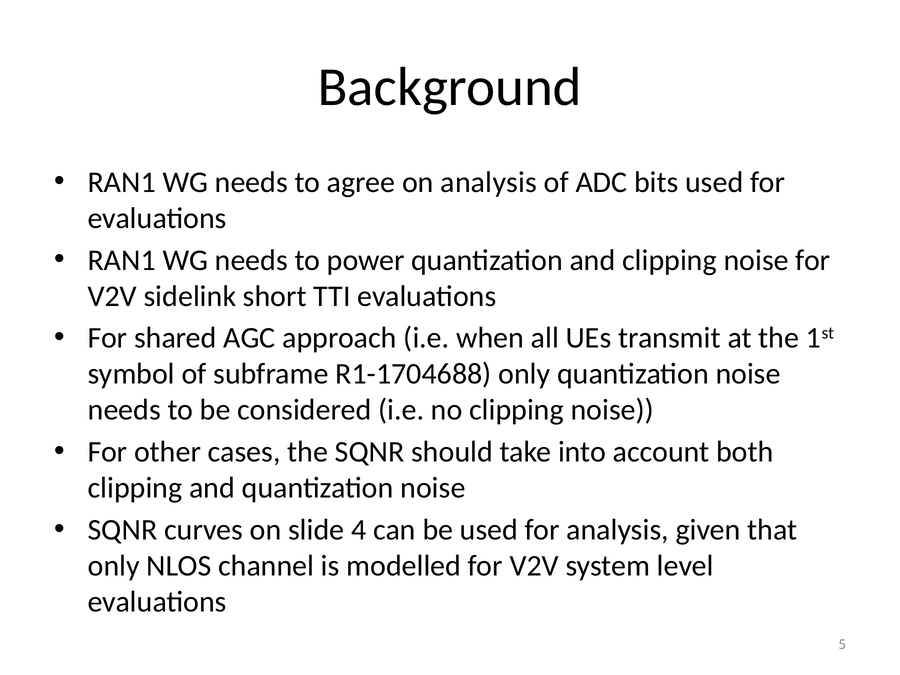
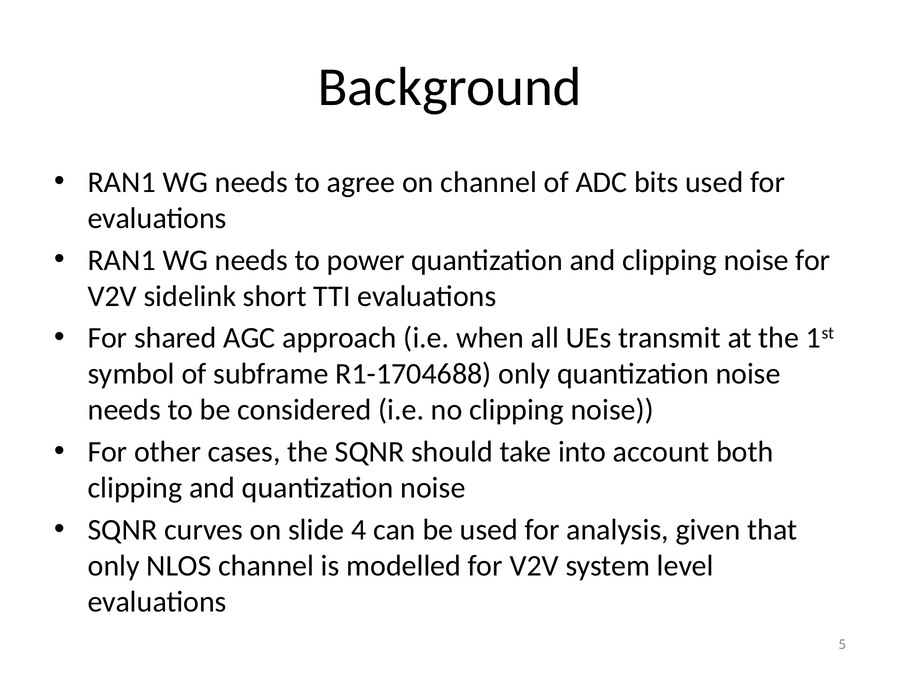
on analysis: analysis -> channel (489, 182)
